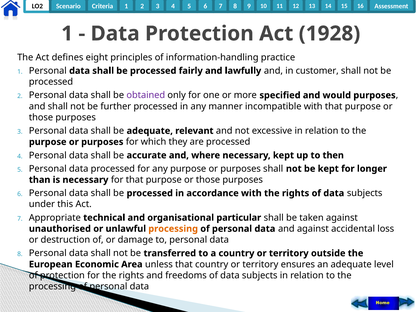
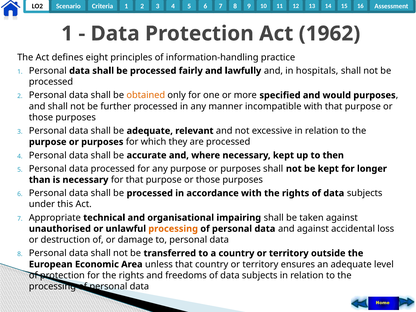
1928: 1928 -> 1962 (329, 34)
customer: customer -> hospitals (317, 71)
obtained colour: purple -> orange (146, 95)
particular: particular -> impairing (239, 218)
